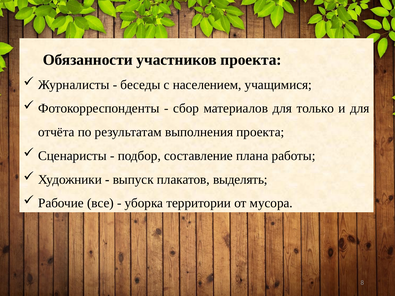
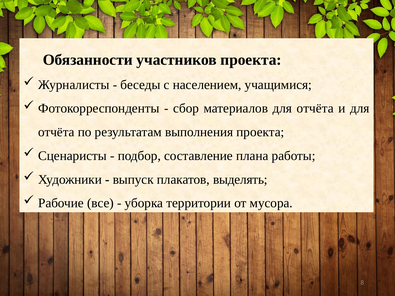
материалов для только: только -> отчёта (315, 108)
